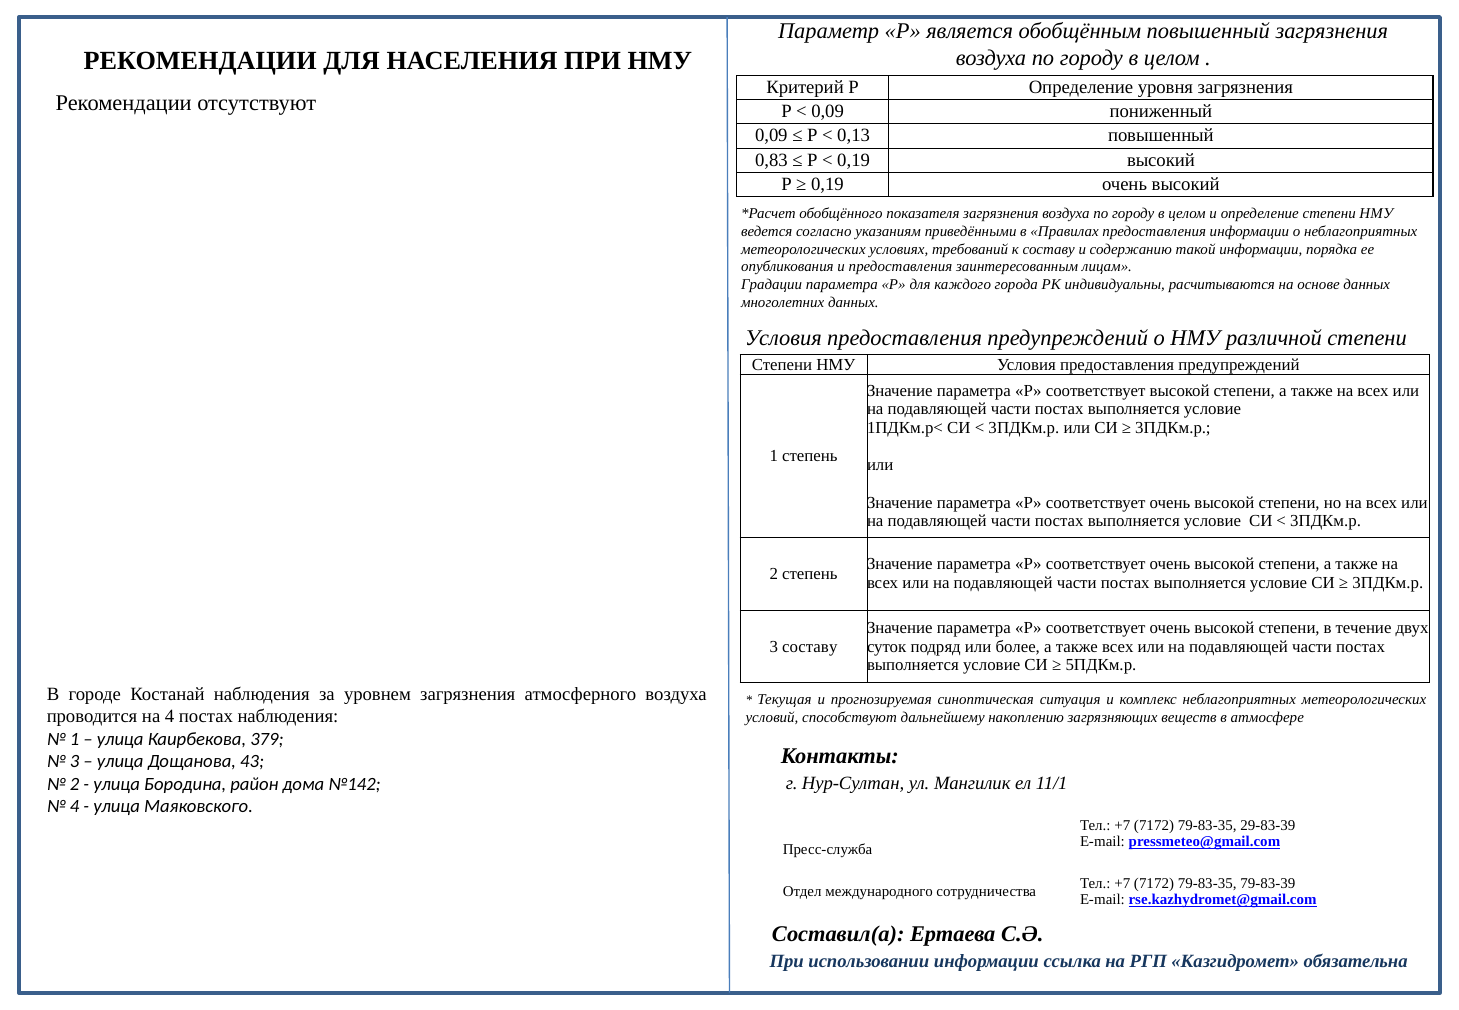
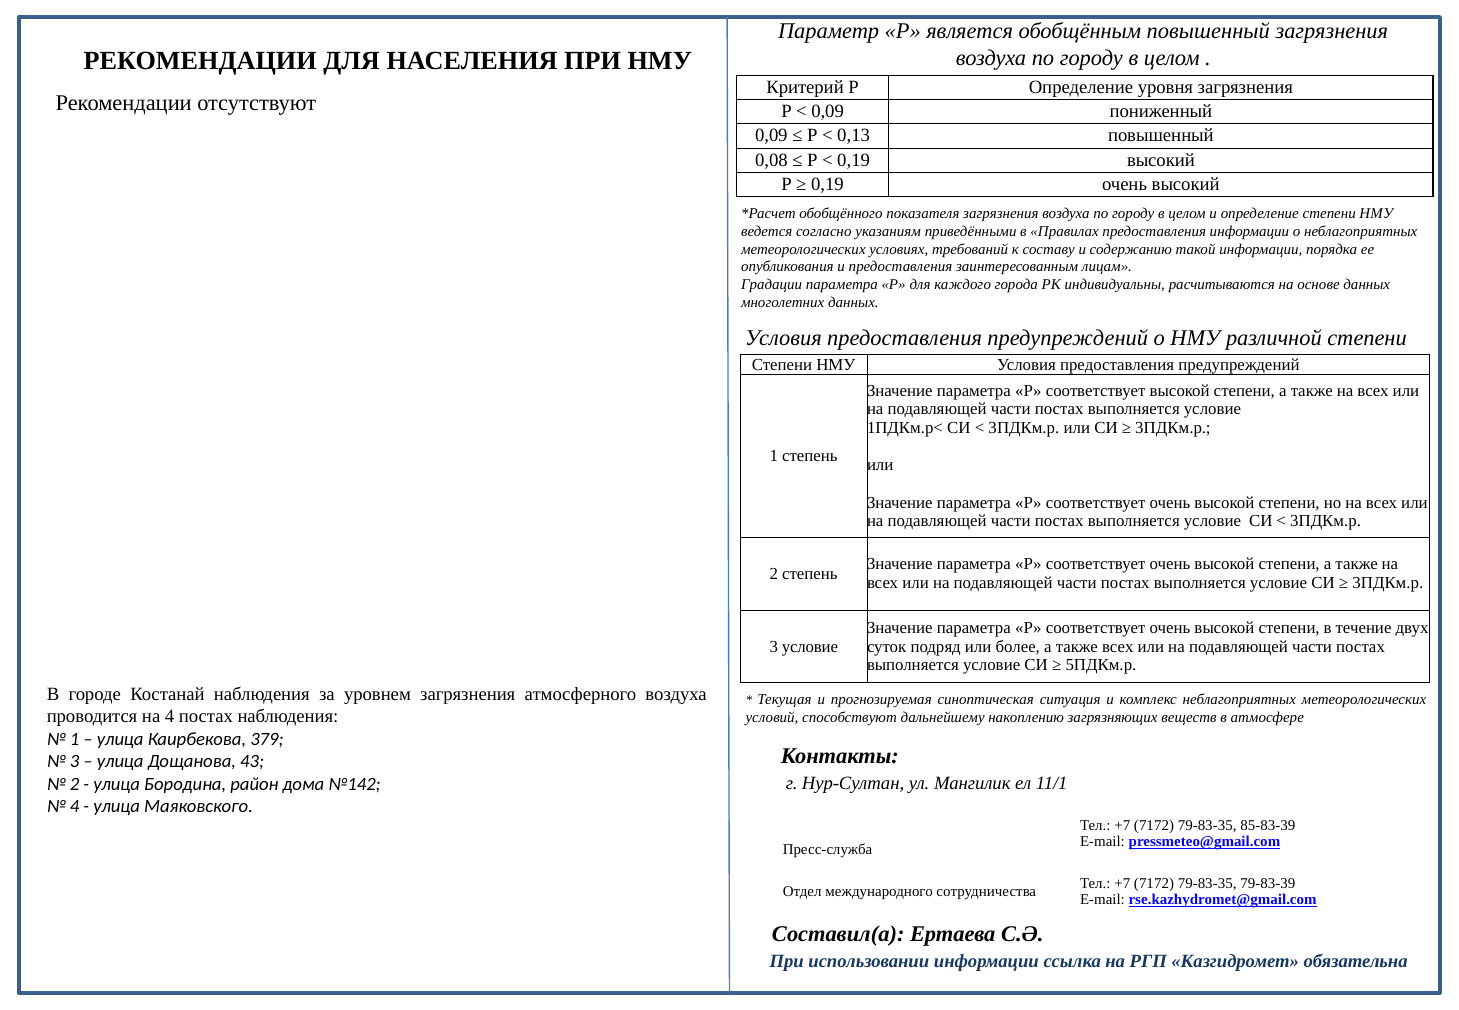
0,83: 0,83 -> 0,08 (771, 160)
3 составу: составу -> условие (810, 647)
29-83-39: 29-83-39 -> 85-83-39 (1268, 825)
